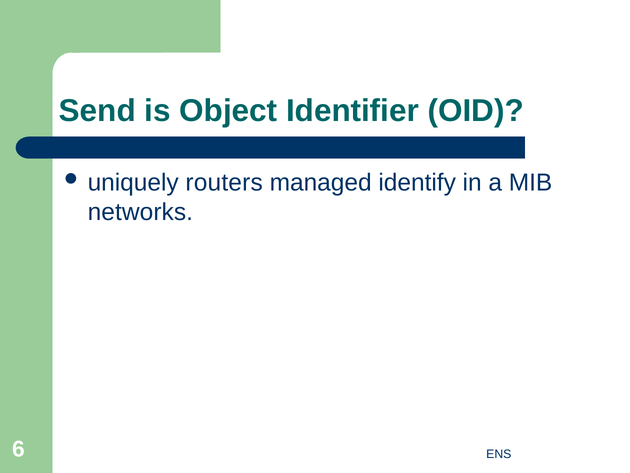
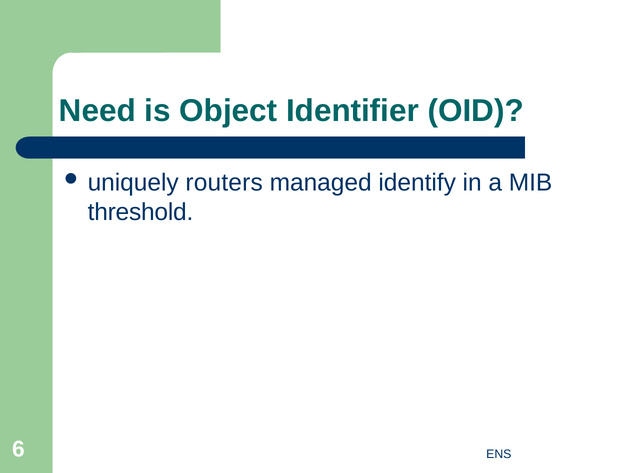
Send: Send -> Need (97, 111)
networks: networks -> threshold (140, 212)
